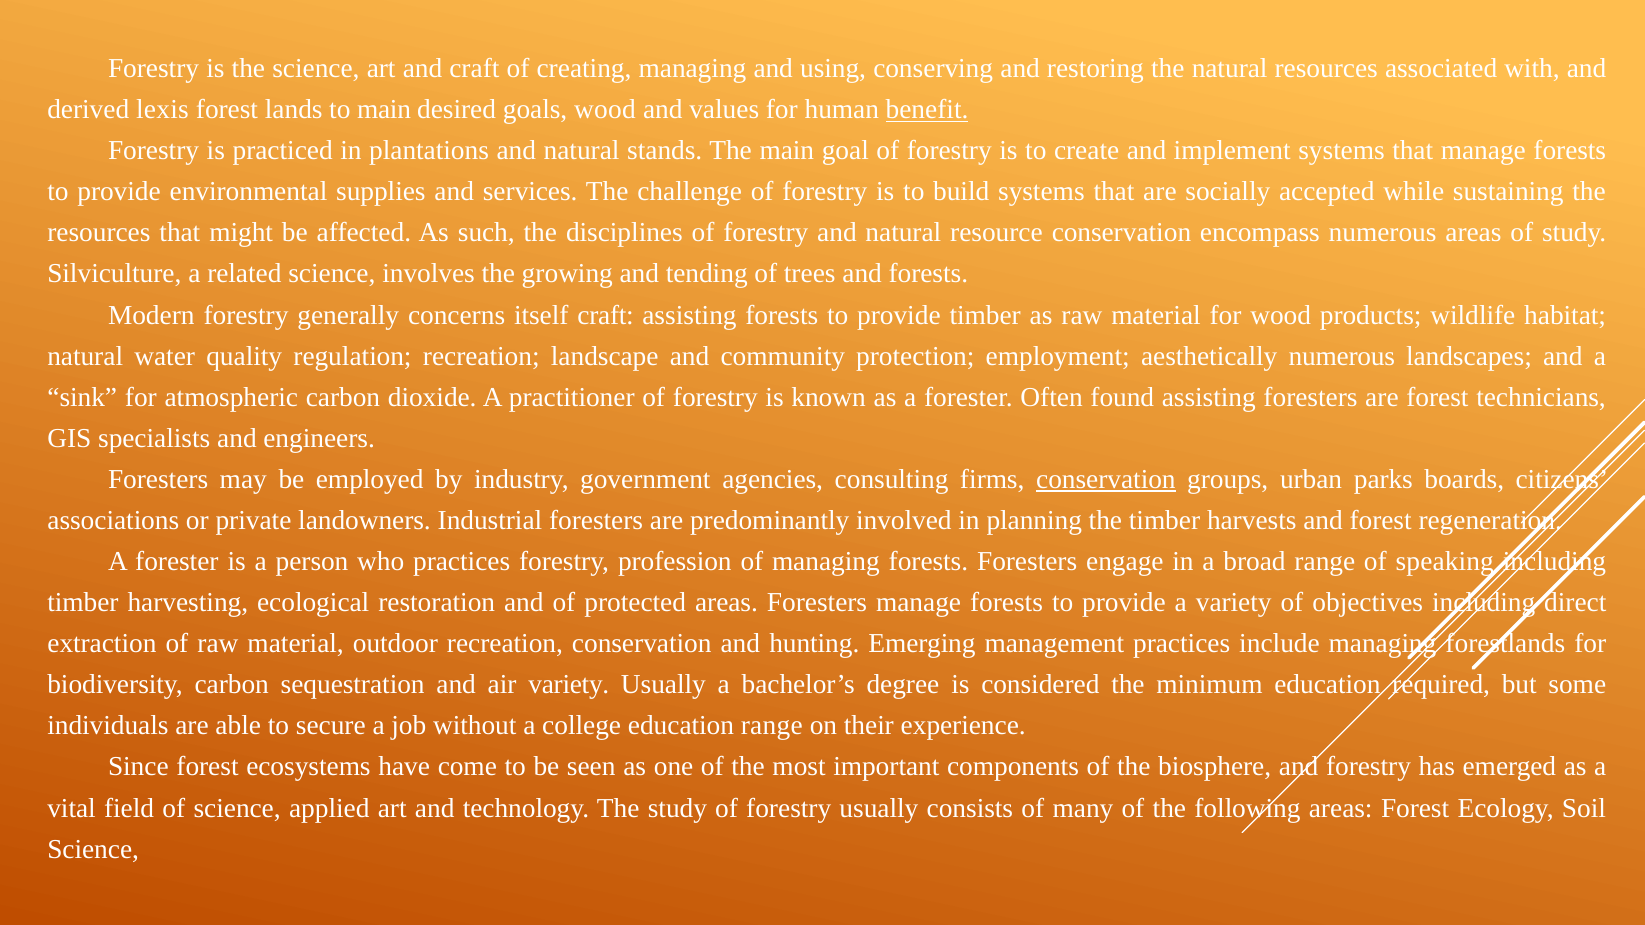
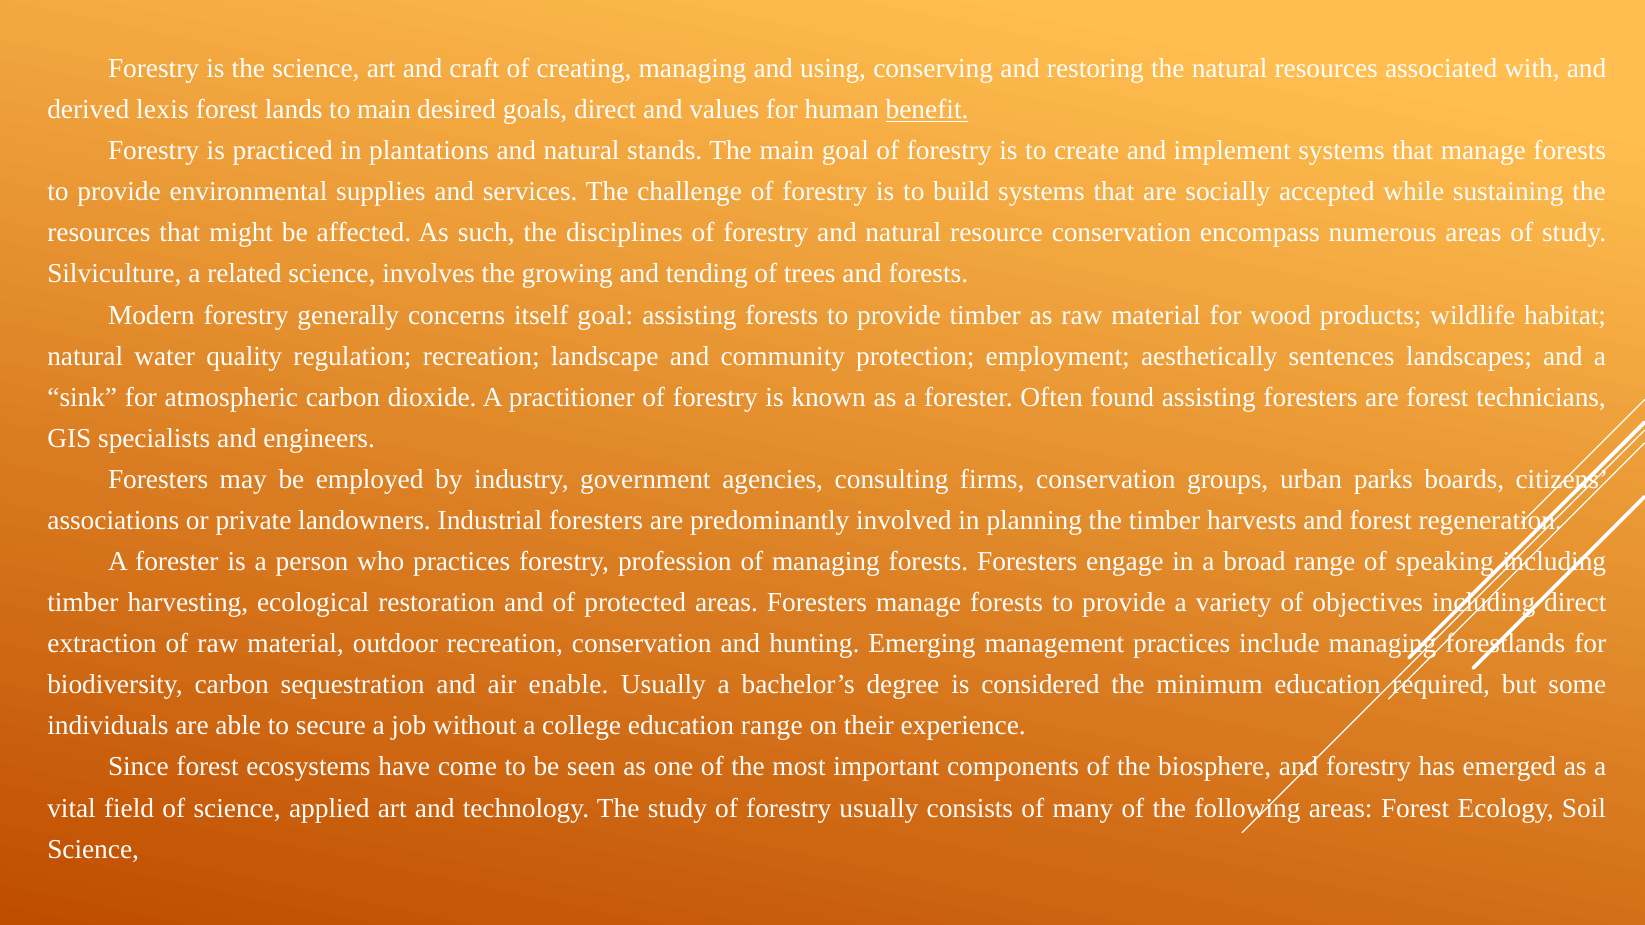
goals wood: wood -> direct (605, 110)
itself craft: craft -> goal (605, 315)
aesthetically numerous: numerous -> sentences (1342, 356)
conservation underline: present -> none (1106, 480)
air variety: variety -> enable (569, 685)
